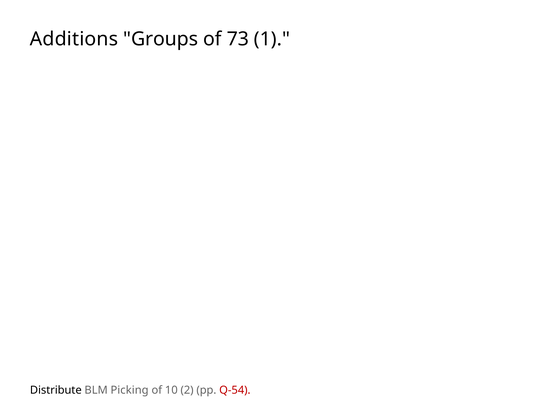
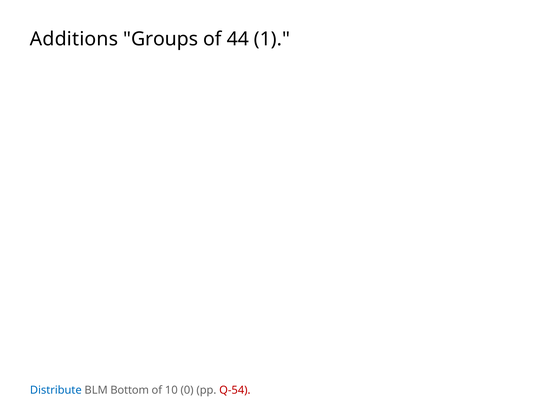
73: 73 -> 44 (238, 39)
Distribute colour: black -> blue (56, 391)
Picking: Picking -> Bottom (130, 391)
2: 2 -> 0 (187, 391)
